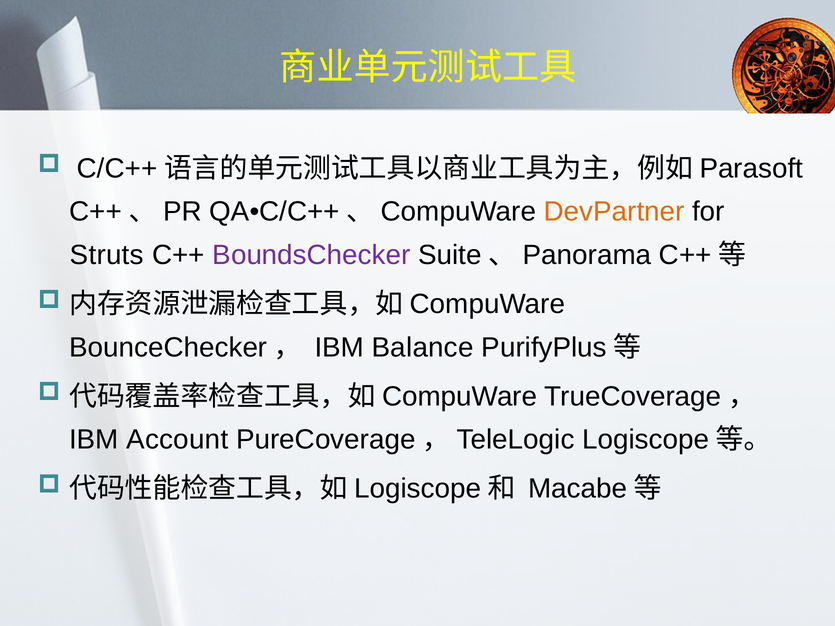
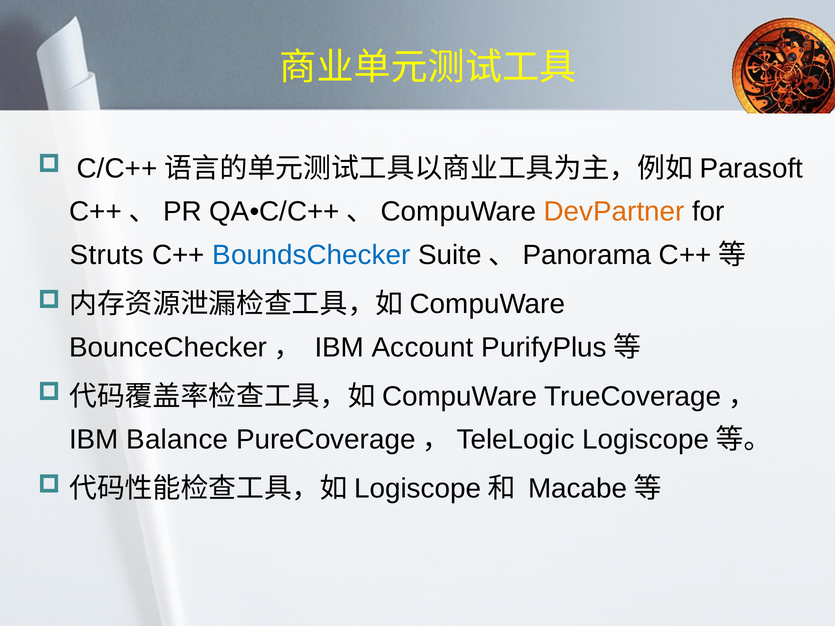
BoundsChecker colour: purple -> blue (311, 255)
Balance: Balance -> Account (423, 348)
Account: Account -> Balance (177, 440)
